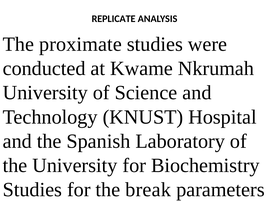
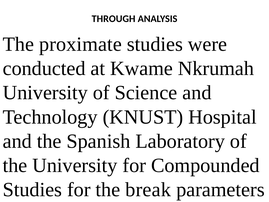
REPLICATE: REPLICATE -> THROUGH (114, 19)
Biochemistry: Biochemistry -> Compounded (205, 165)
